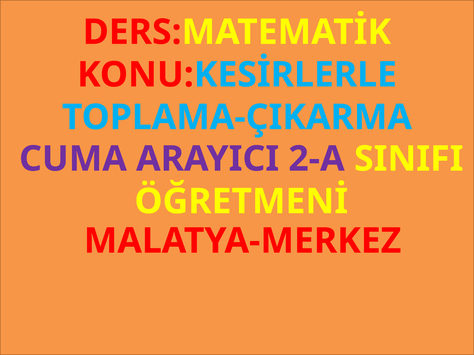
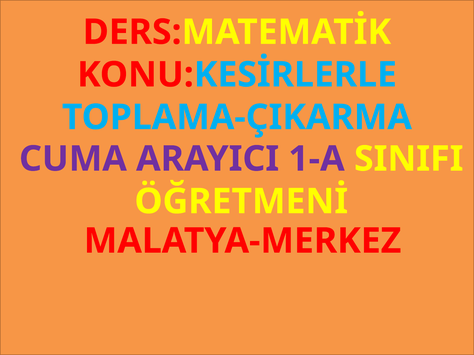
2-A: 2-A -> 1-A (317, 159)
